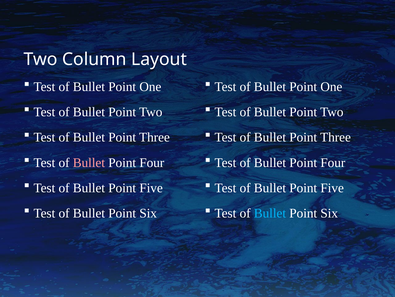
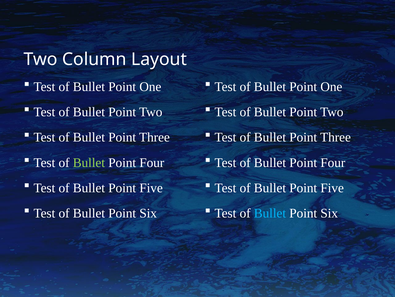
Bullet colour: pink -> light green (89, 162)
